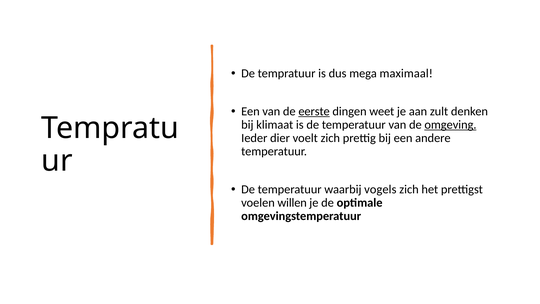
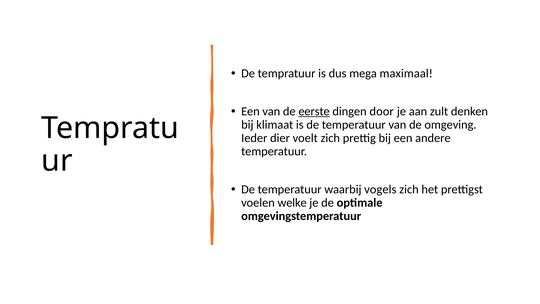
weet: weet -> door (382, 111)
omgeving underline: present -> none (450, 125)
willen: willen -> welke (292, 203)
